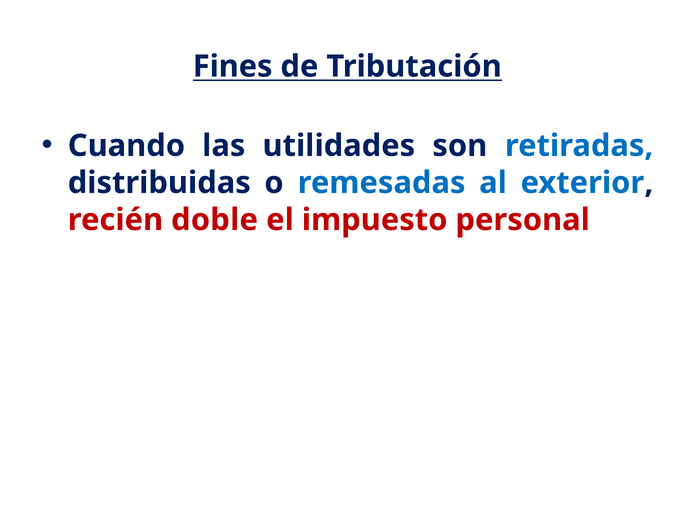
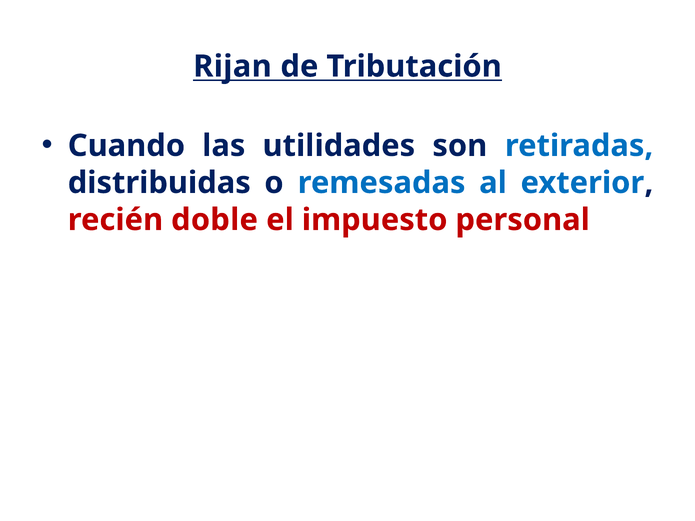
Fines: Fines -> Rijan (232, 66)
